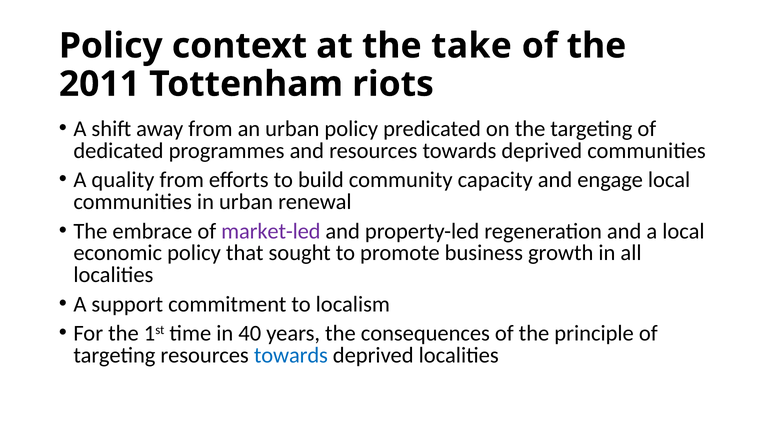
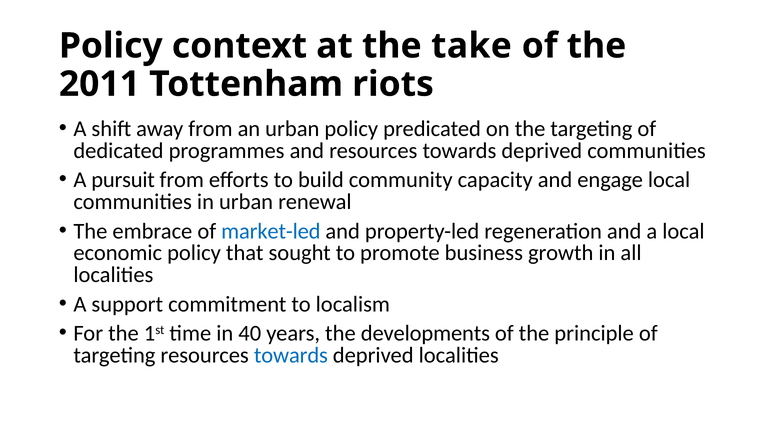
quality: quality -> pursuit (123, 180)
market-led colour: purple -> blue (271, 231)
consequences: consequences -> developments (425, 333)
